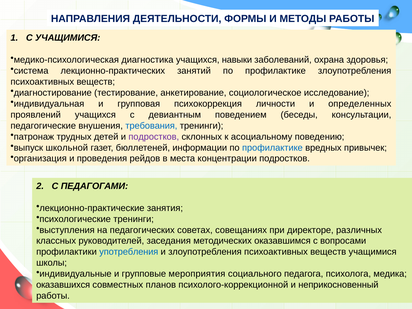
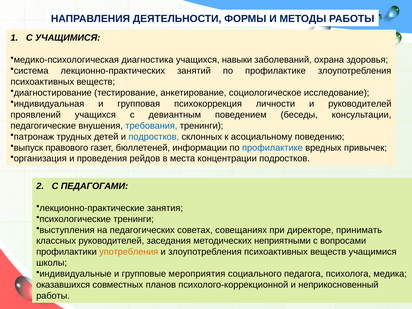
и определенных: определенных -> руководителей (360, 104)
подростков colour: purple -> blue (154, 137)
школьной: школьной -> правового (67, 148)
различных: различных -> принимать (359, 230)
оказавшимся: оказавшимся -> неприятными (282, 241)
употребления colour: blue -> orange (129, 252)
